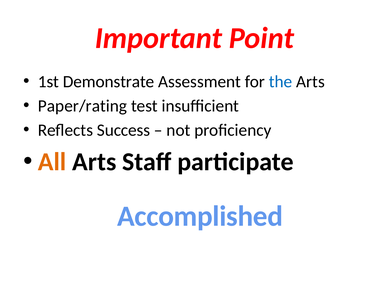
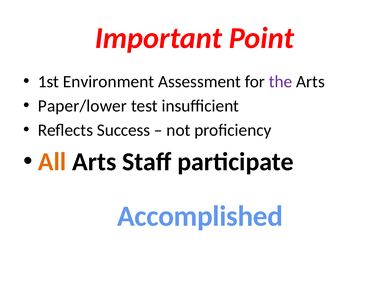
Demonstrate: Demonstrate -> Environment (109, 82)
the colour: blue -> purple (281, 82)
Paper/rating: Paper/rating -> Paper/lower (82, 106)
